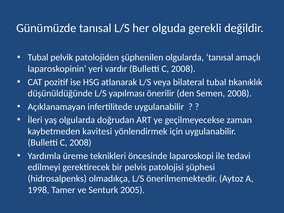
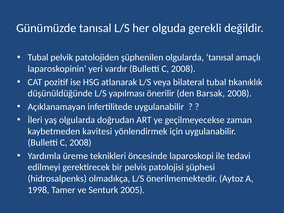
Semen: Semen -> Barsak (211, 93)
